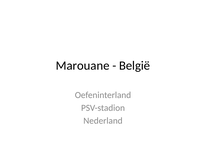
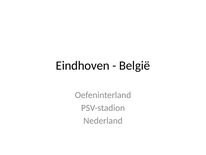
Marouane: Marouane -> Eindhoven (83, 65)
